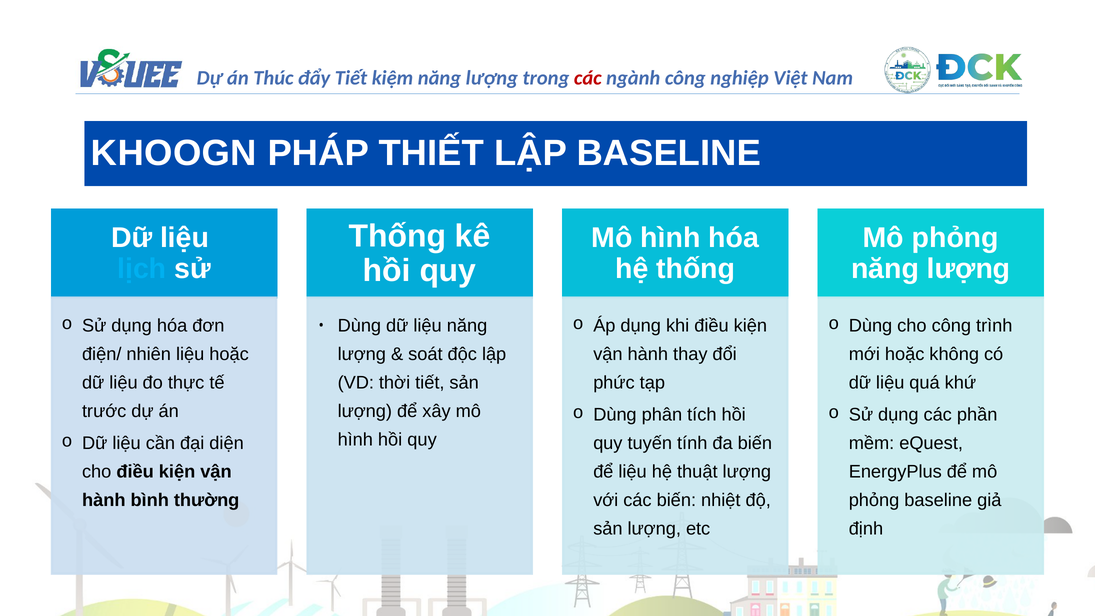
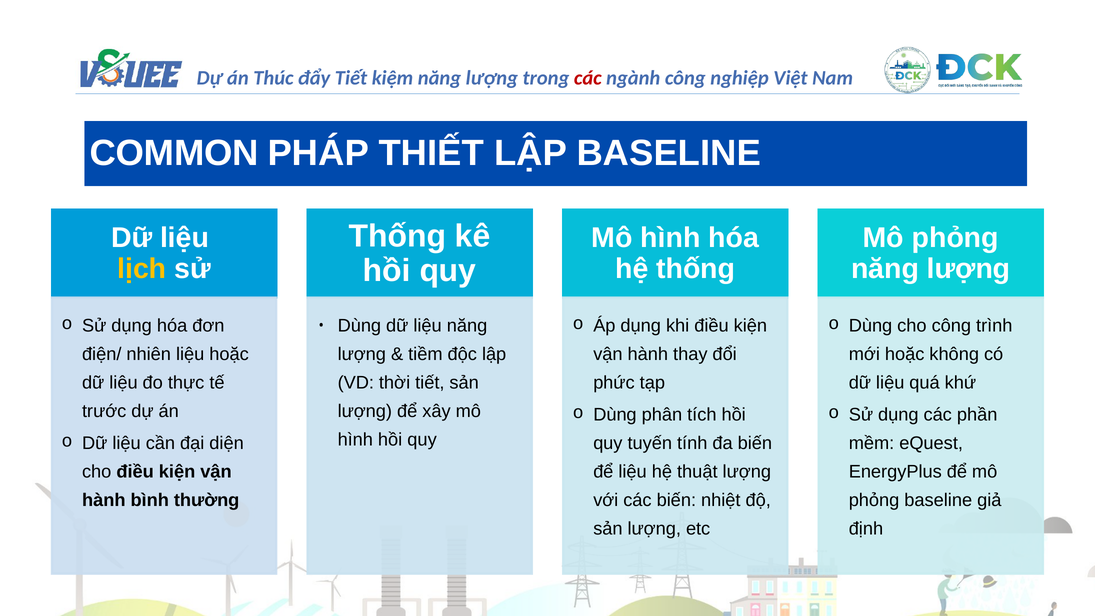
KHOOGN: KHOOGN -> COMMON (174, 153)
lịch colour: light blue -> yellow (142, 269)
soát: soát -> tiềm (425, 354)
